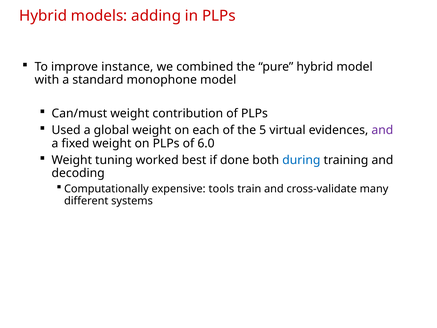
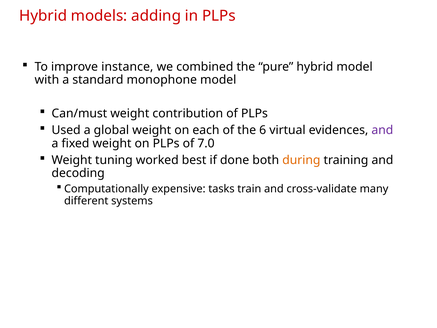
5: 5 -> 6 (263, 130)
6.0: 6.0 -> 7.0 (206, 143)
during colour: blue -> orange (301, 160)
tools: tools -> tasks (221, 189)
